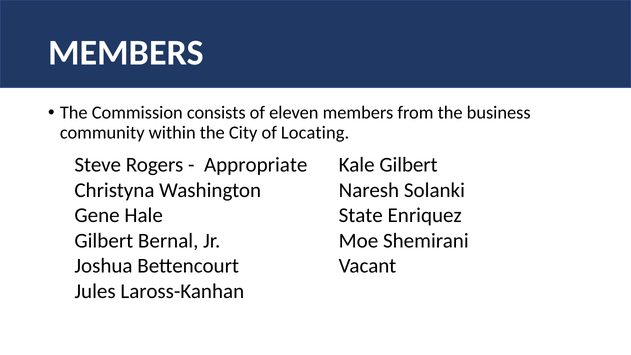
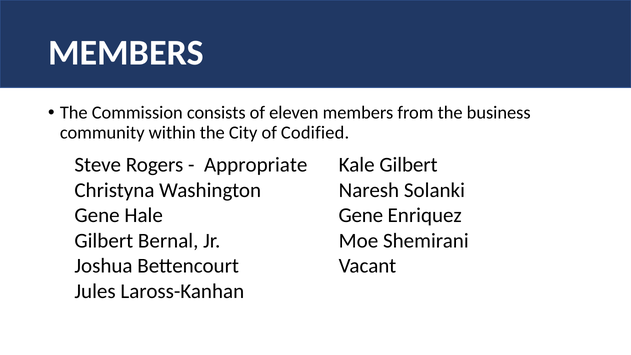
Locating: Locating -> Codified (315, 133)
State: State -> Gene (361, 215)
